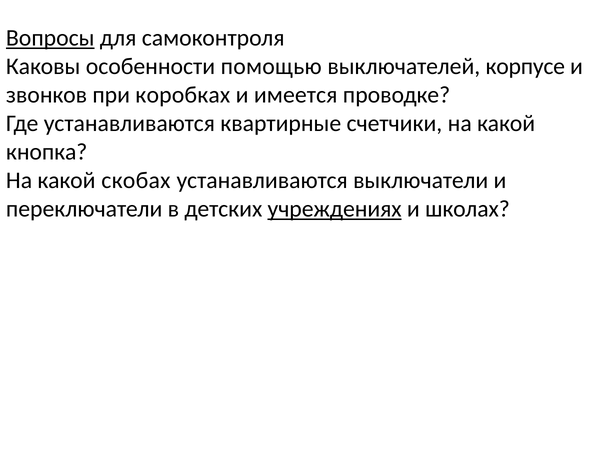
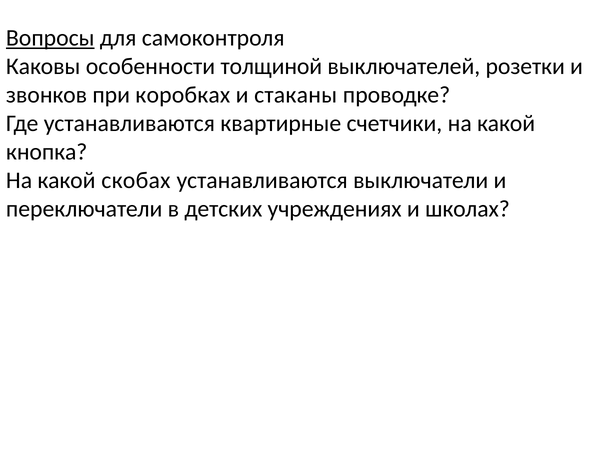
помощью: помощью -> толщиной (271, 67)
корпусе: корпусе -> розетки (525, 67)
имеется: имеется -> стаканы (296, 95)
учреждениях underline: present -> none (335, 209)
